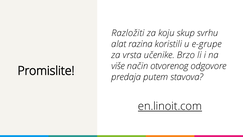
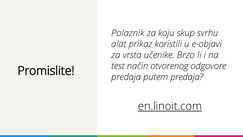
Razložiti: Razložiti -> Polaznik (128, 33)
razina: razina -> prikaz (141, 44)
e-grupe: e-grupe -> e-objavi (207, 44)
više: više -> test (118, 66)
putem stavova: stavova -> predaja (187, 77)
